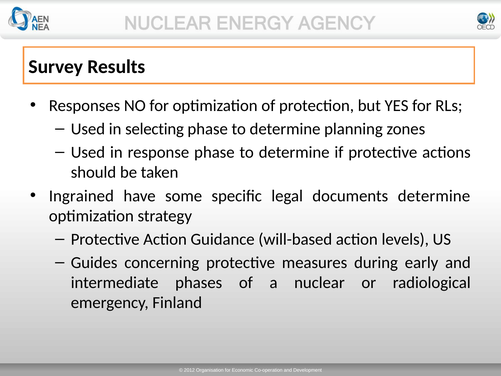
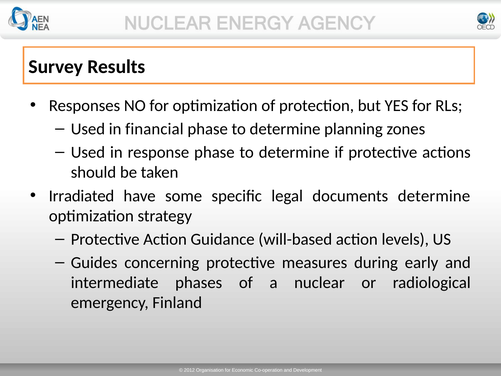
selecting: selecting -> financial (154, 129)
Ingrained: Ingrained -> Irradiated (81, 196)
